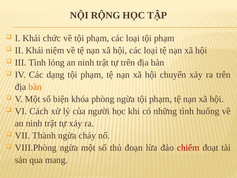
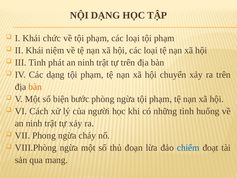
NỘI RỘNG: RỘNG -> DẠNG (106, 15)
lỏng: lỏng -> phát (56, 62)
khóa: khóa -> bước (80, 99)
Thành: Thành -> Phong (44, 135)
chiếm colour: red -> blue (188, 148)
